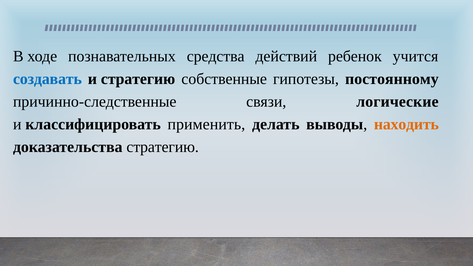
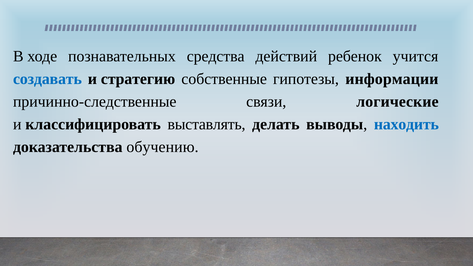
постоянному: постоянному -> информации (392, 79)
применить: применить -> выставлять (207, 124)
находить colour: orange -> blue (406, 124)
доказательства стратегию: стратегию -> обучению (163, 147)
